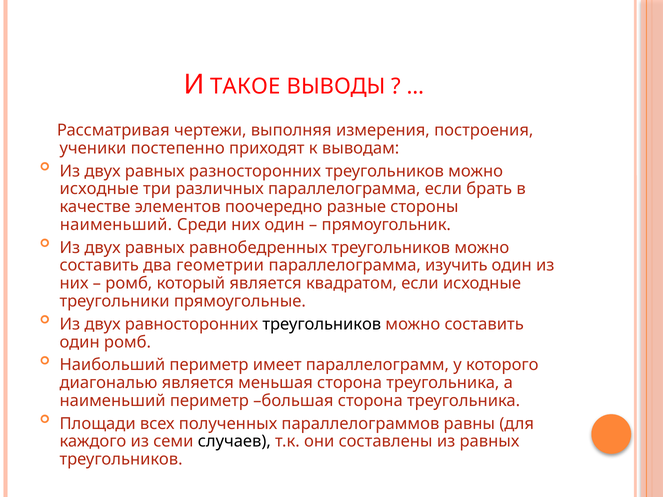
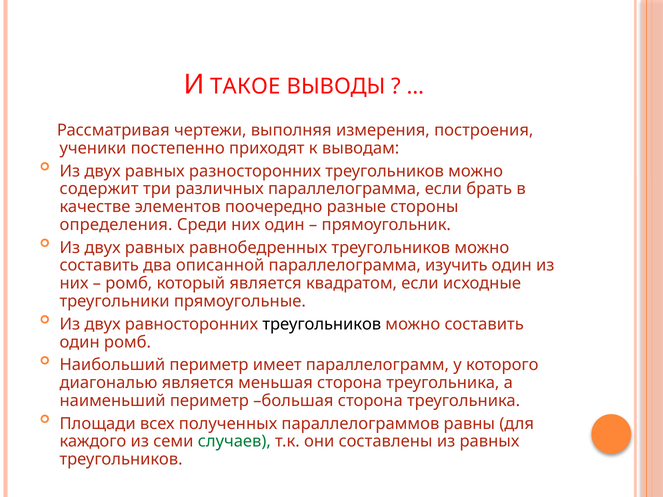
исходные: исходные -> содержит (99, 189)
наименьший: наименьший -> определения (116, 225)
геометрии: геометрии -> описанной (220, 266)
случаев colour: black -> green (234, 442)
